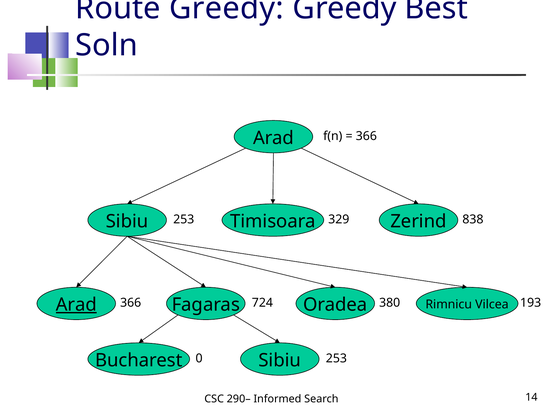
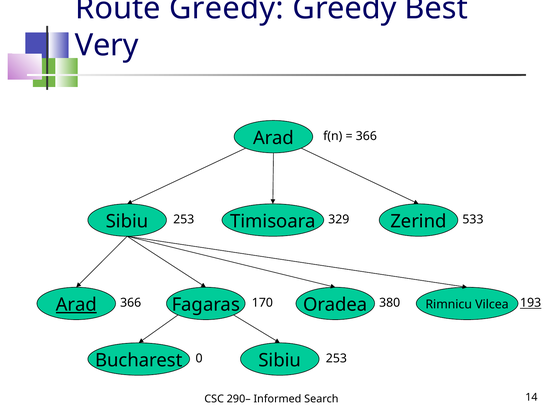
Soln: Soln -> Very (107, 45)
838: 838 -> 533 (473, 219)
724: 724 -> 170 (262, 302)
193 underline: none -> present (531, 302)
